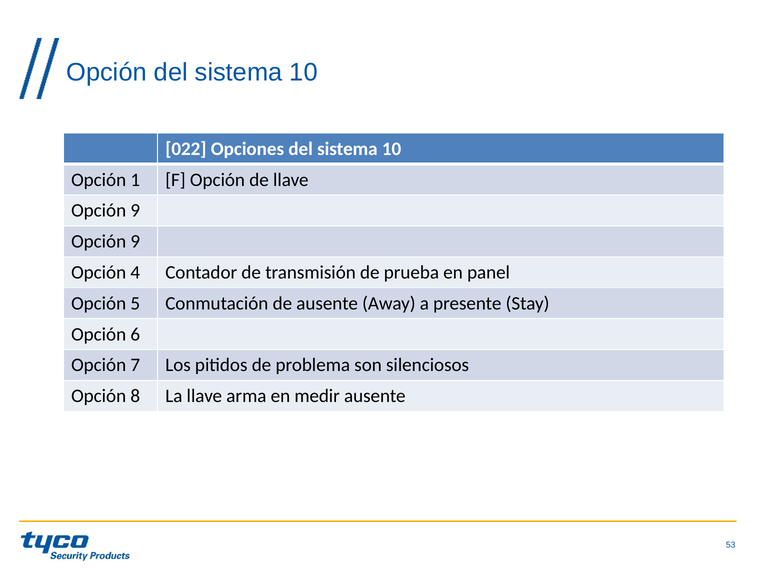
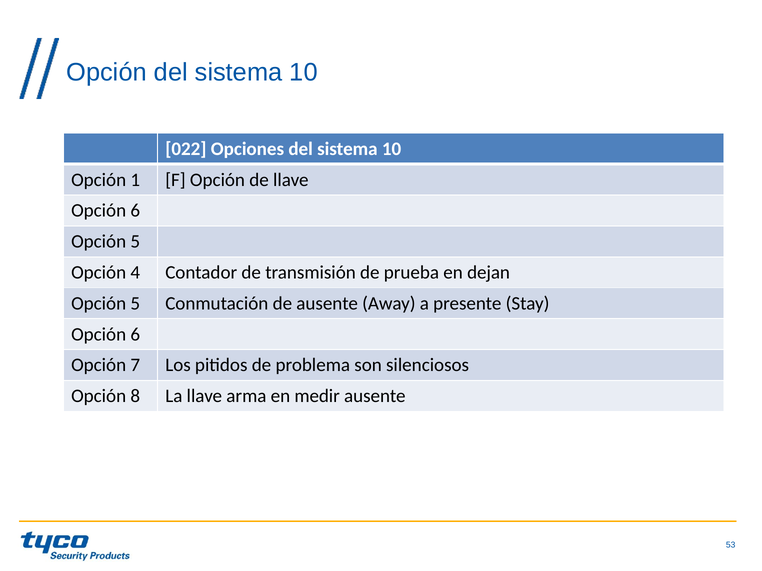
9: 9 -> 6 (135, 211)
9: 9 -> 5 (135, 242)
panel: panel -> dejan (489, 273)
